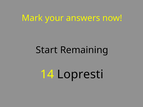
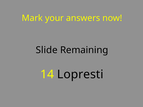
Start: Start -> Slide (47, 50)
